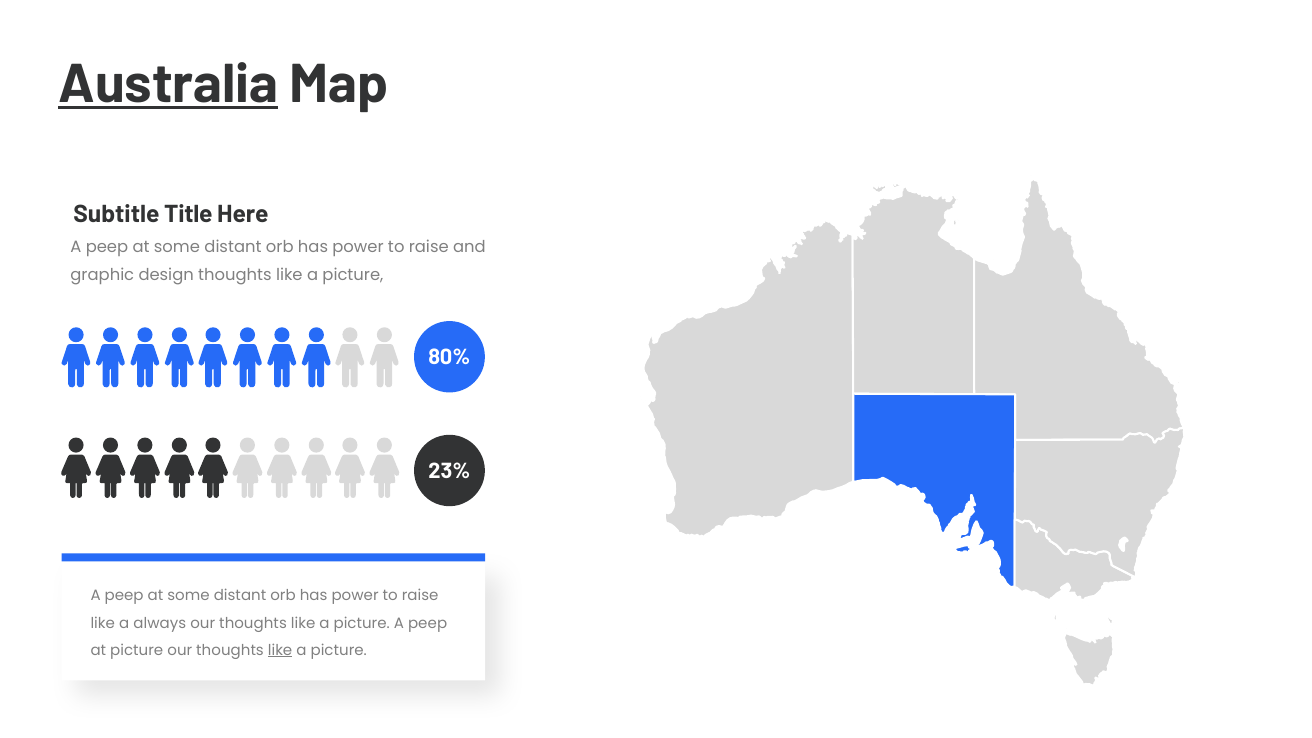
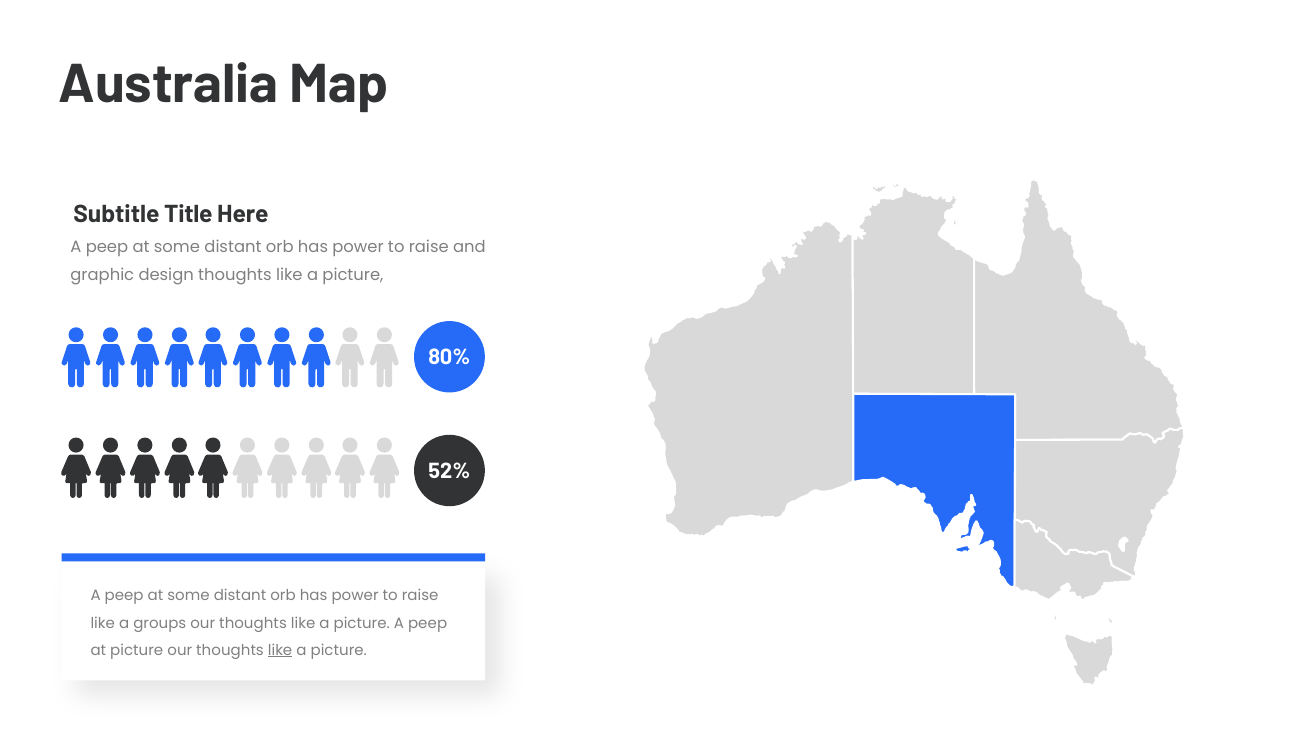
Australia underline: present -> none (168, 84)
23%: 23% -> 52% (449, 471)
always: always -> groups (160, 623)
